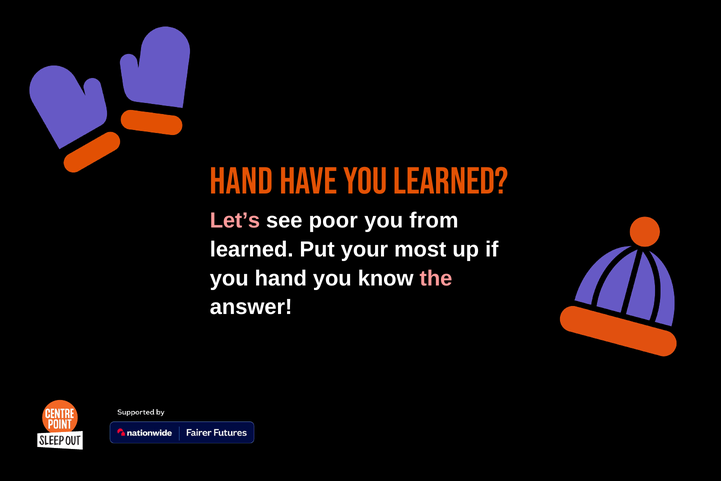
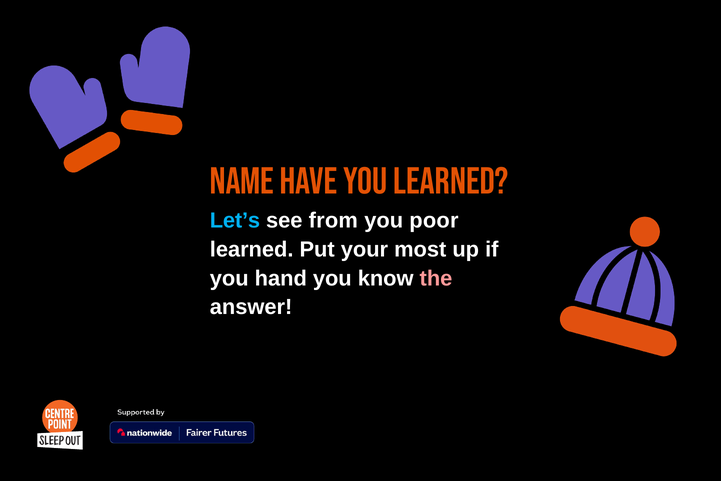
Hand: Hand -> Name (242, 181)
Let’s colour: pink -> light blue (235, 220)
poor: poor -> from (333, 220)
from: from -> poor (434, 220)
